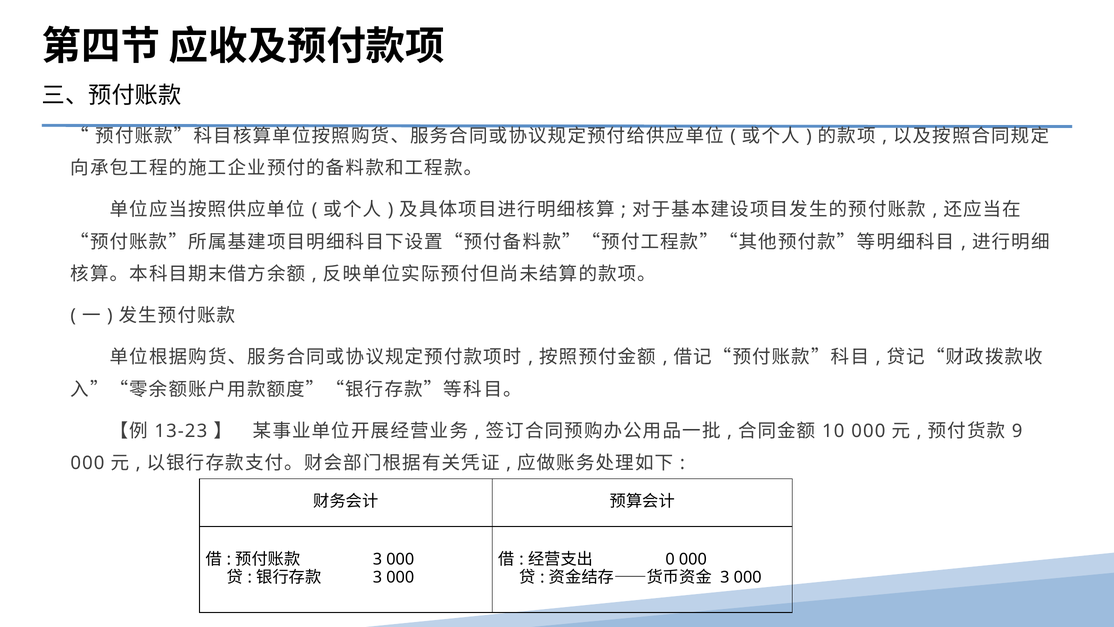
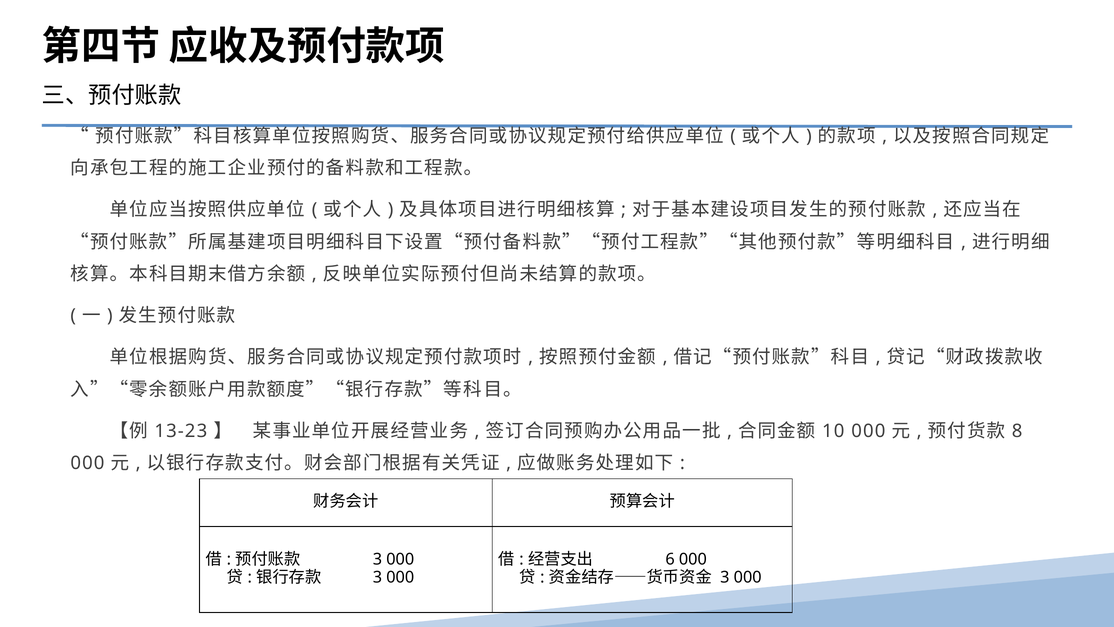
9: 9 -> 8 (1017, 431)
0: 0 -> 6 (670, 559)
